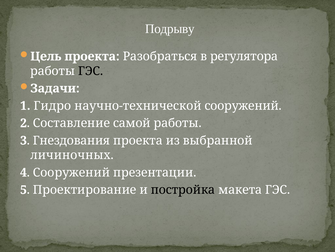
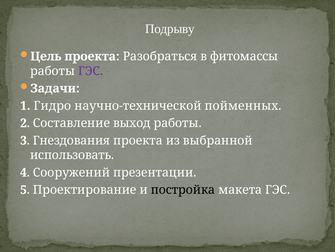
регулятора: регулятора -> фитомассы (244, 56)
ГЭС colour: black -> purple (91, 71)
научно-технической сооружений: сооружений -> пойменных (243, 105)
самой: самой -> выход (132, 123)
личиночных: личиночных -> использовать (72, 155)
